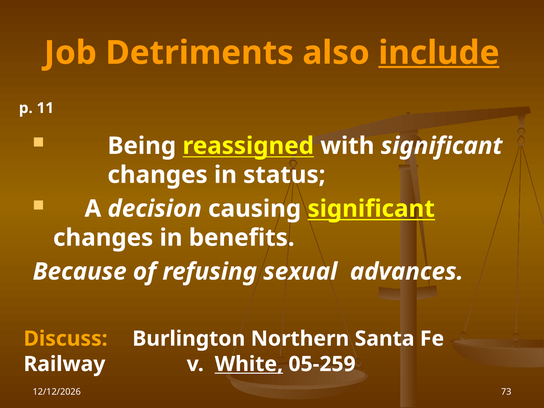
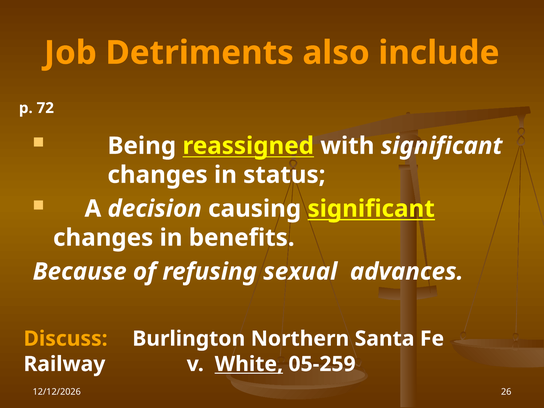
include underline: present -> none (439, 53)
11: 11 -> 72 (45, 108)
73: 73 -> 26 (506, 392)
